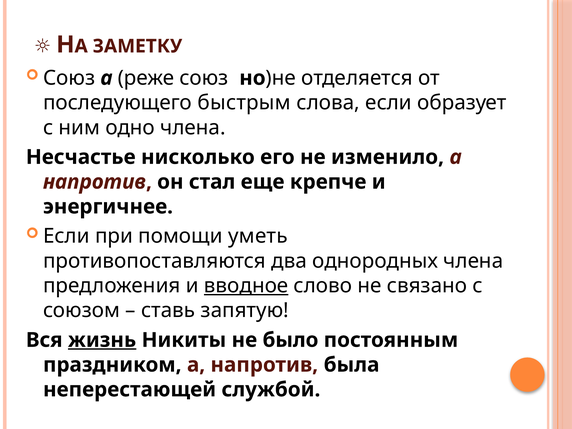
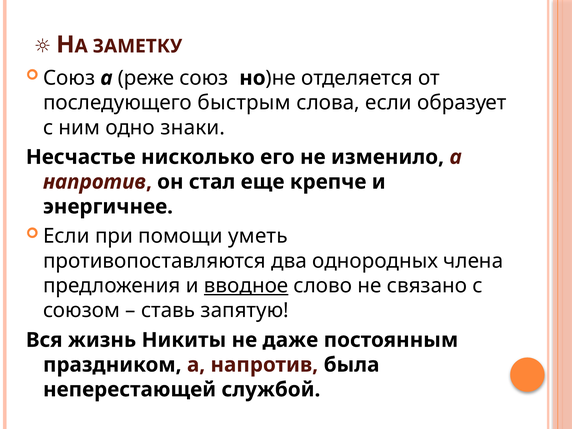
одно члена: члена -> знаки (193, 128)
жизнь underline: present -> none (102, 340)
было: было -> даже (290, 340)
